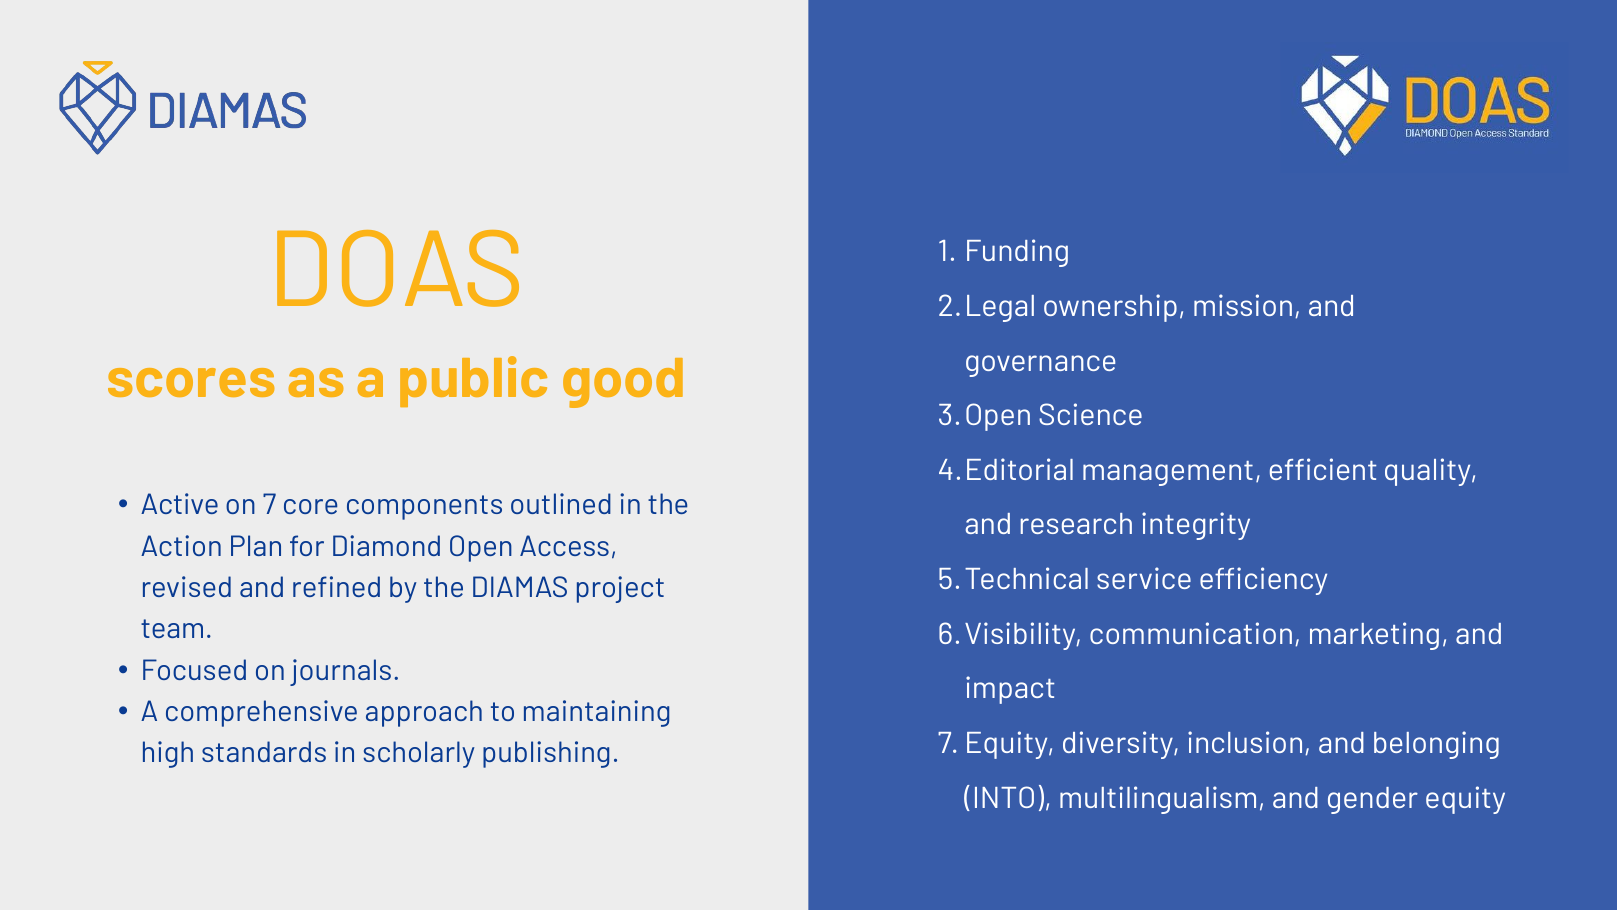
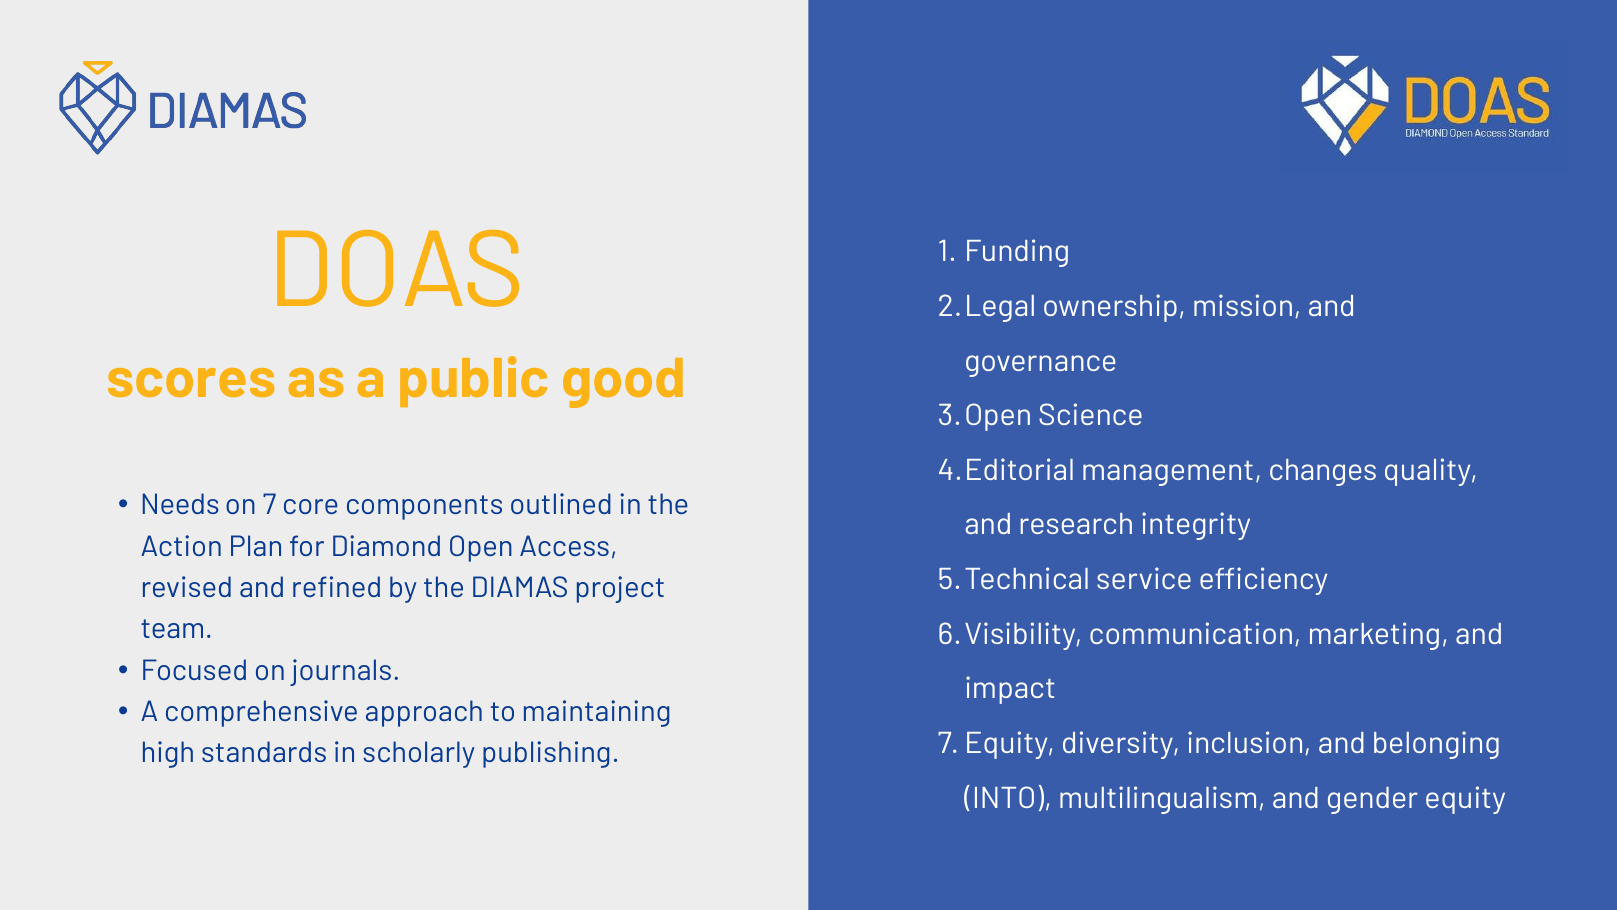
efficient: efficient -> changes (1323, 470)
Active: Active -> Needs (180, 505)
